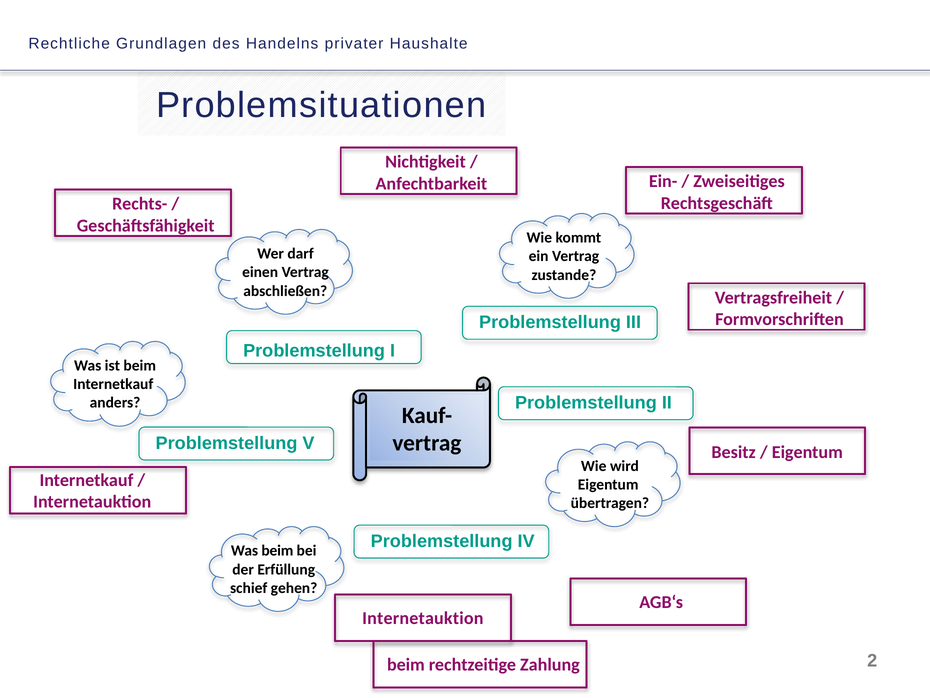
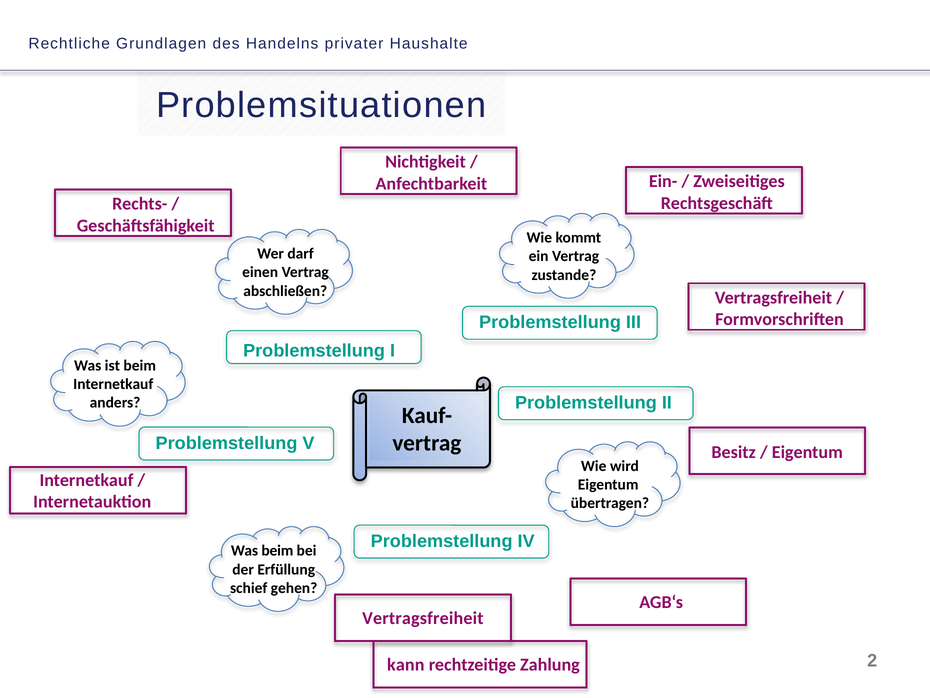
Internetauktion: Internetauktion -> Vertragsfreiheit (423, 618)
beim: beim -> kann (406, 664)
